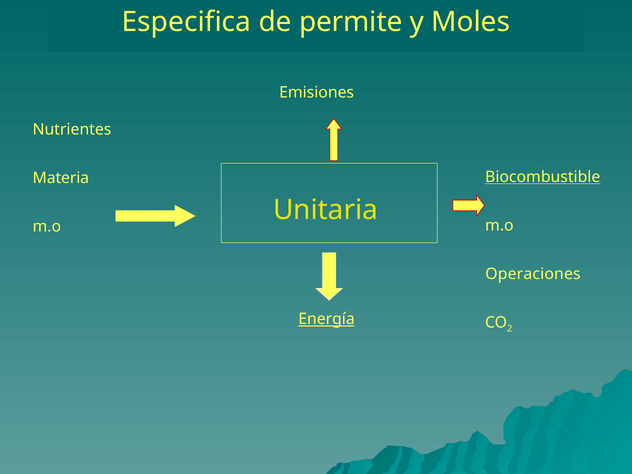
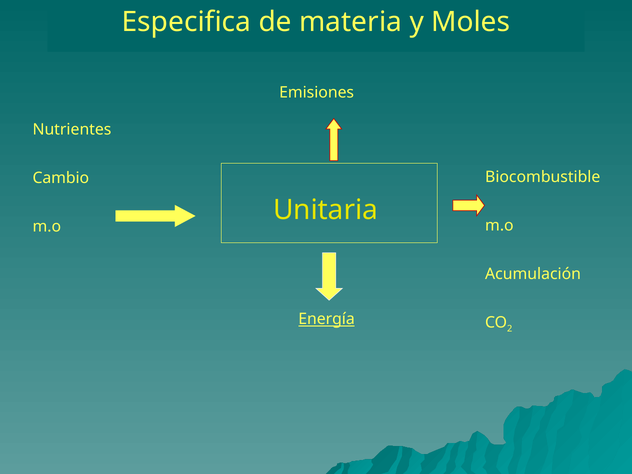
permite: permite -> materia (351, 22)
Biocombustible underline: present -> none (543, 177)
Materia: Materia -> Cambio (61, 178)
Operaciones: Operaciones -> Acumulación (533, 274)
